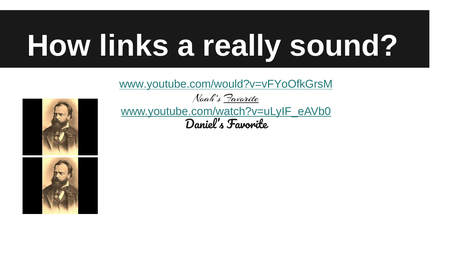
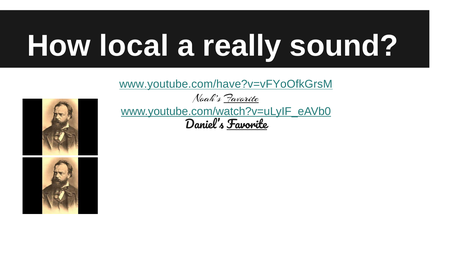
links: links -> local (134, 46)
www.youtube.com/would?v=vFYoOfkGrsM: www.youtube.com/would?v=vFYoOfkGrsM -> www.youtube.com/have?v=vFYoOfkGrsM (226, 84)
Favorite underline: none -> present (247, 125)
